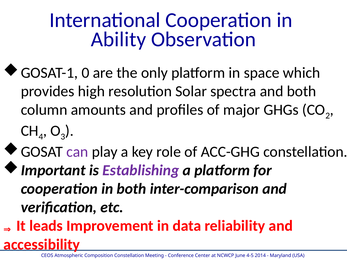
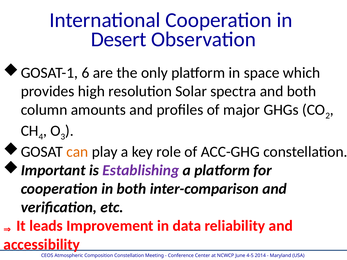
Ability: Ability -> Desert (119, 39)
0: 0 -> 6 (85, 73)
can colour: purple -> orange (77, 152)
